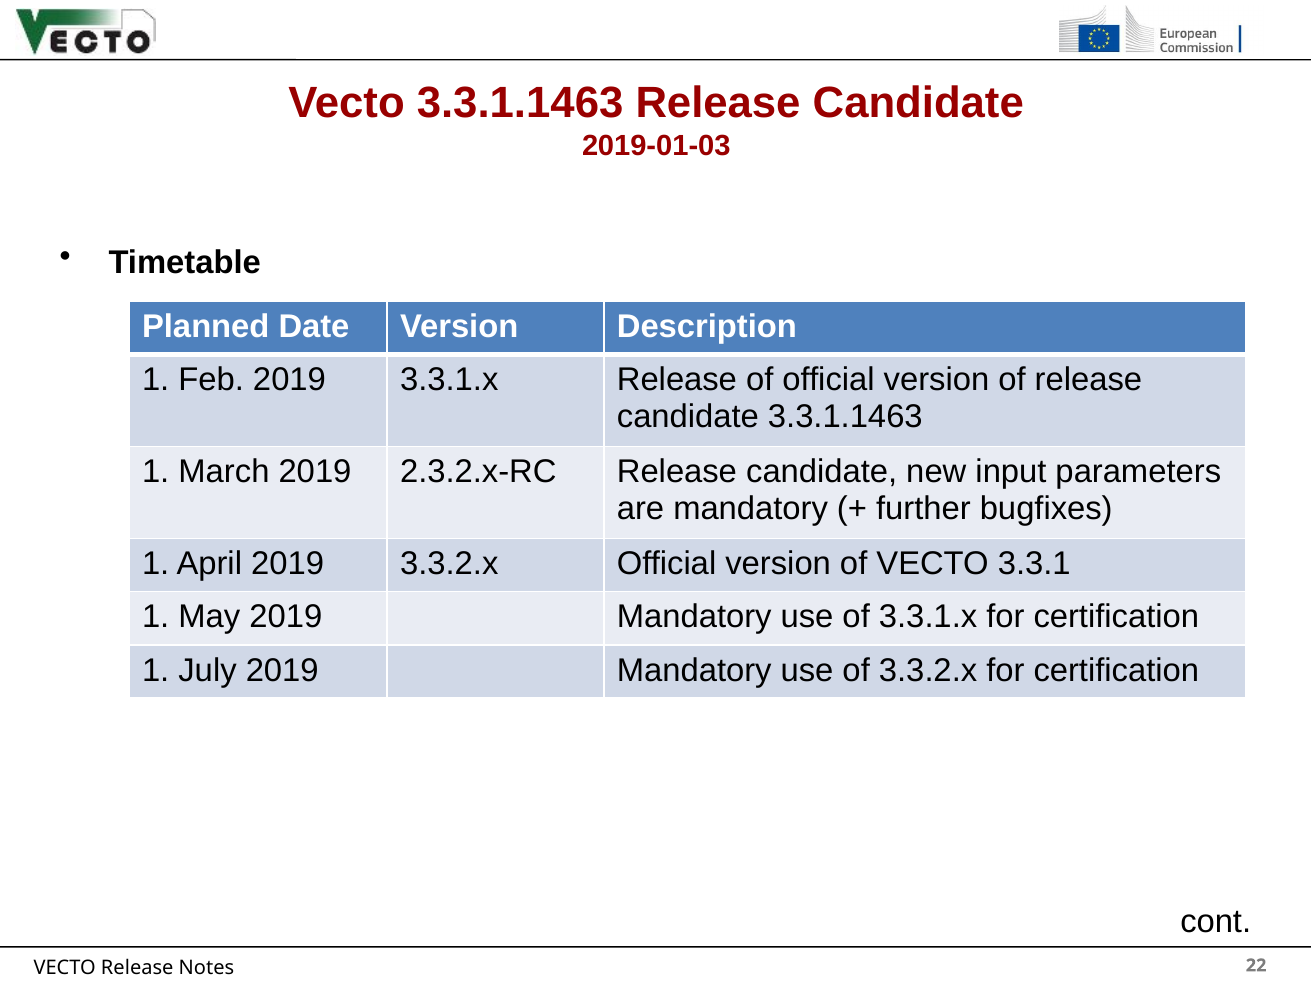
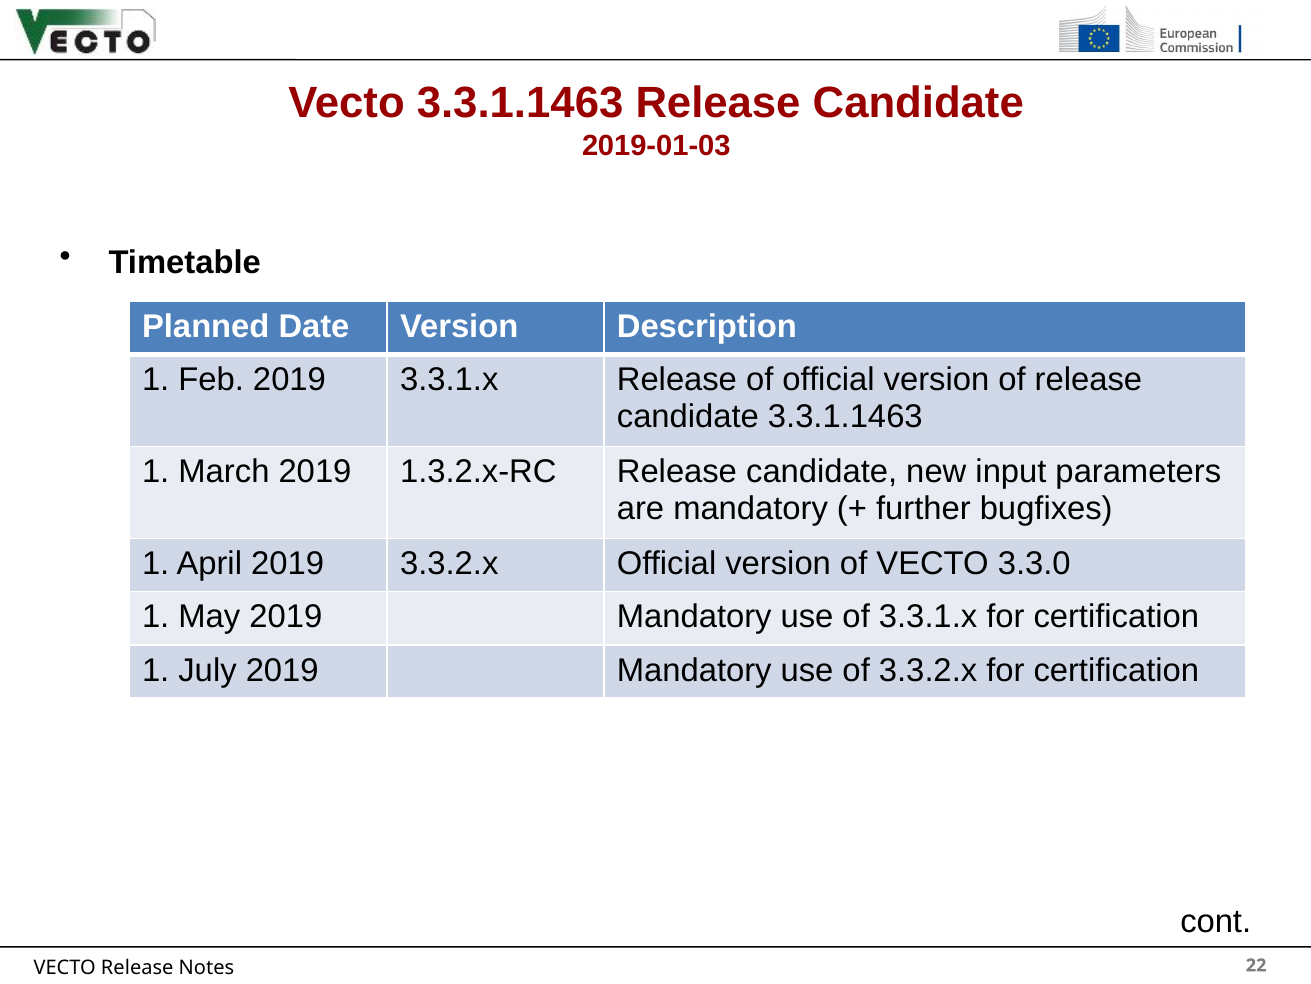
2.3.2.x-RC: 2.3.2.x-RC -> 1.3.2.x-RC (478, 472)
3.3.1: 3.3.1 -> 3.3.0 (1034, 563)
